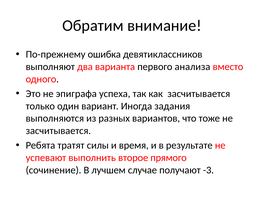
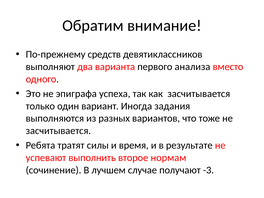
ошибка: ошибка -> средств (104, 54)
прямого: прямого -> нормам (168, 158)
